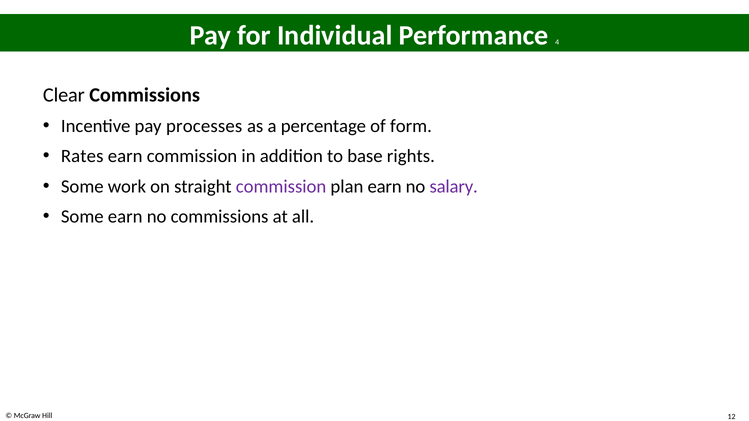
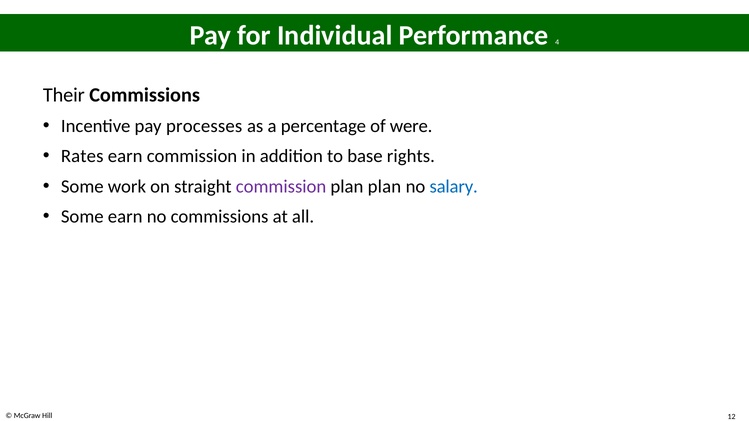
Clear: Clear -> Their (64, 95)
form: form -> were (411, 126)
plan earn: earn -> plan (384, 187)
salary colour: purple -> blue (454, 187)
